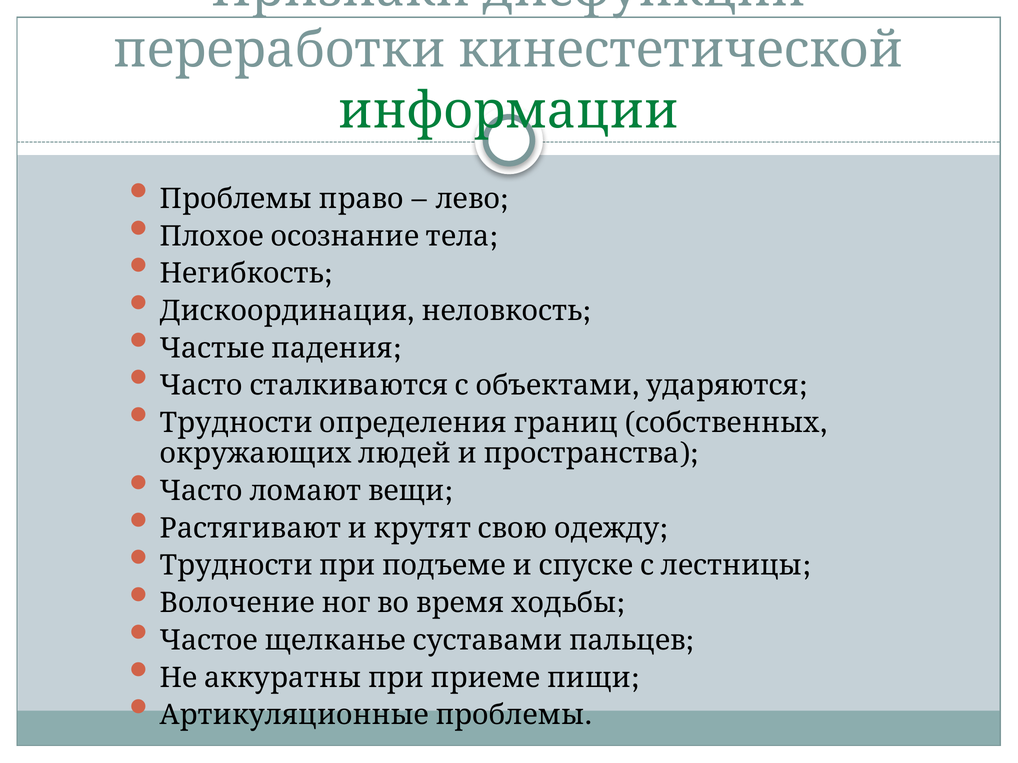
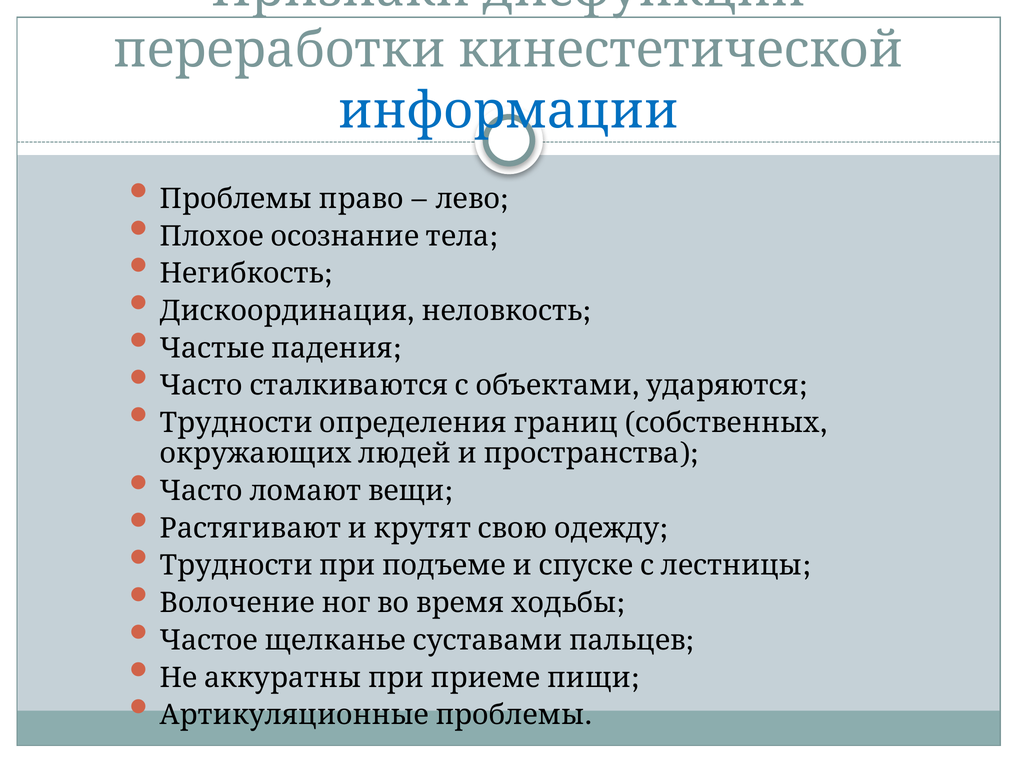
информации colour: green -> blue (508, 111)
